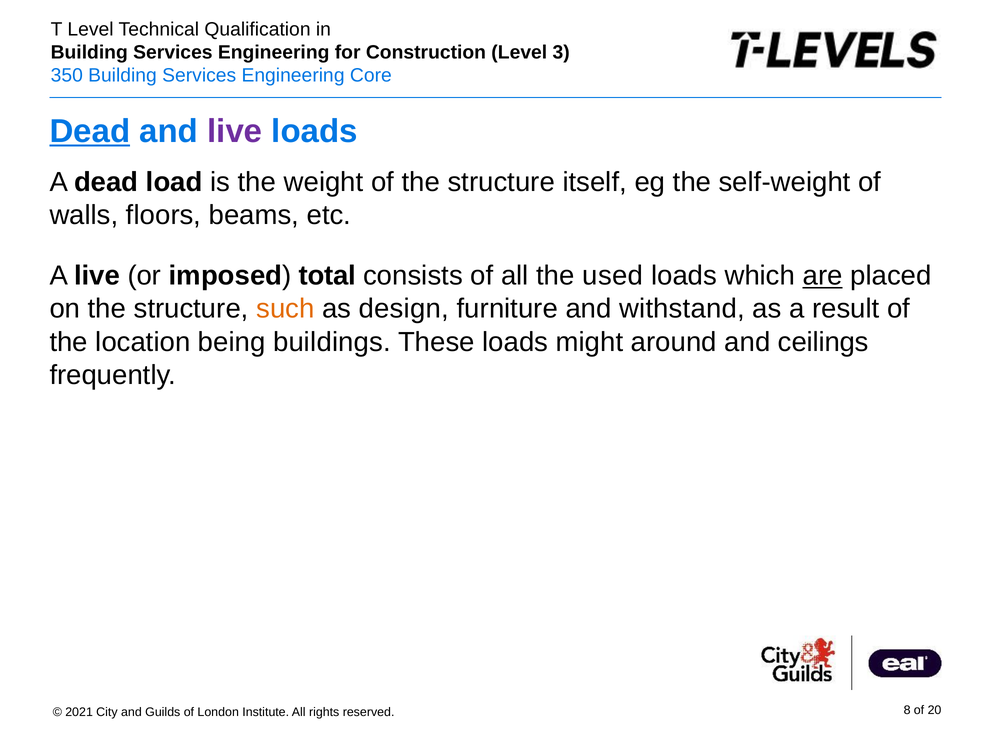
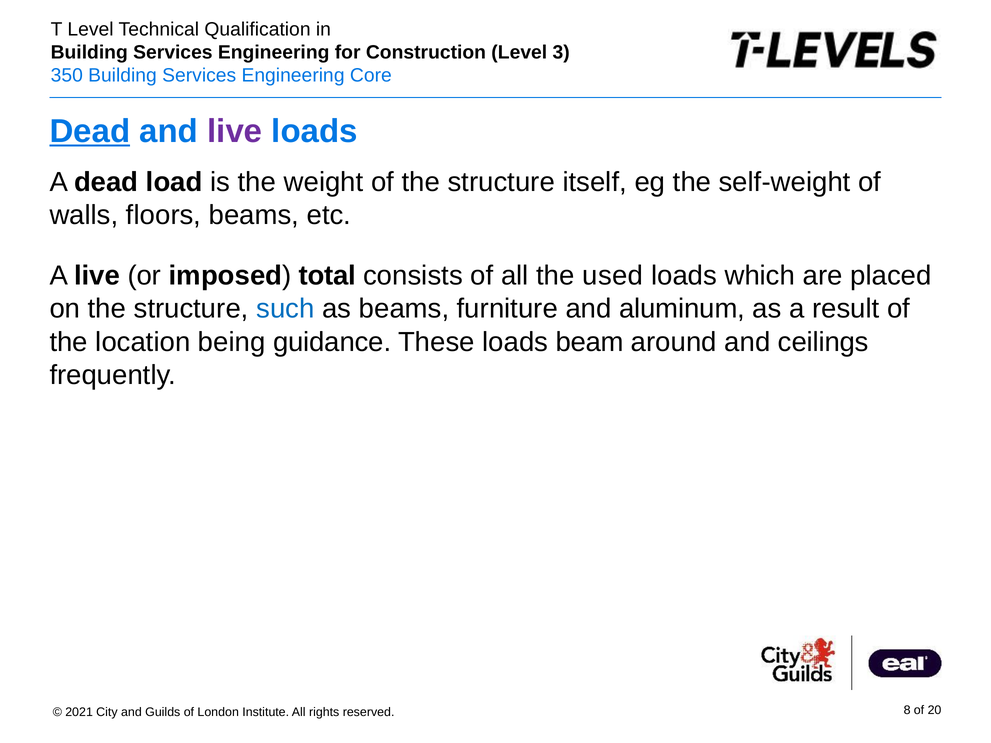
are underline: present -> none (823, 276)
such colour: orange -> blue (285, 309)
as design: design -> beams (404, 309)
withstand: withstand -> aluminum (682, 309)
buildings: buildings -> guidance (332, 342)
might: might -> beam (590, 342)
